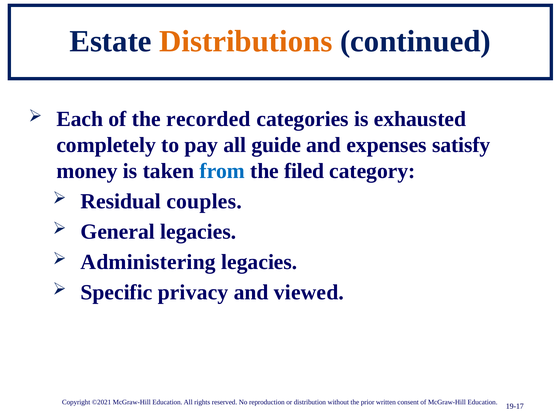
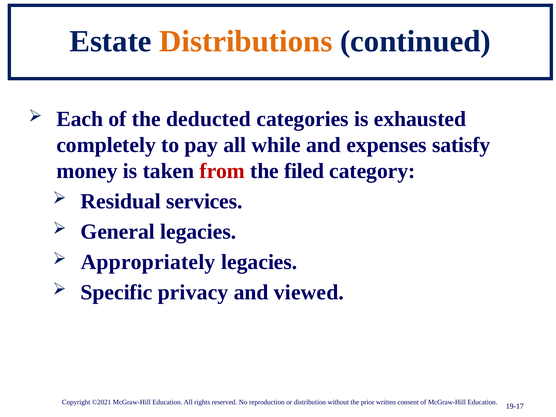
recorded: recorded -> deducted (209, 119)
guide: guide -> while (276, 145)
from colour: blue -> red (222, 171)
couples: couples -> services (204, 201)
Administering: Administering -> Appropriately (148, 262)
